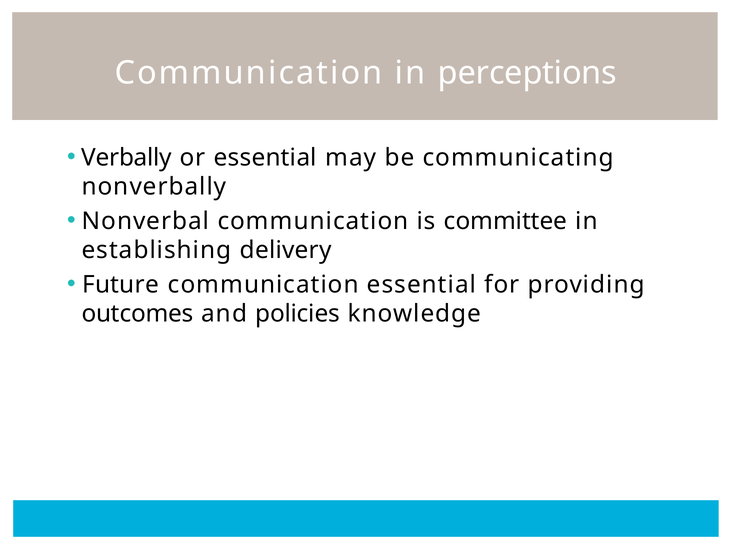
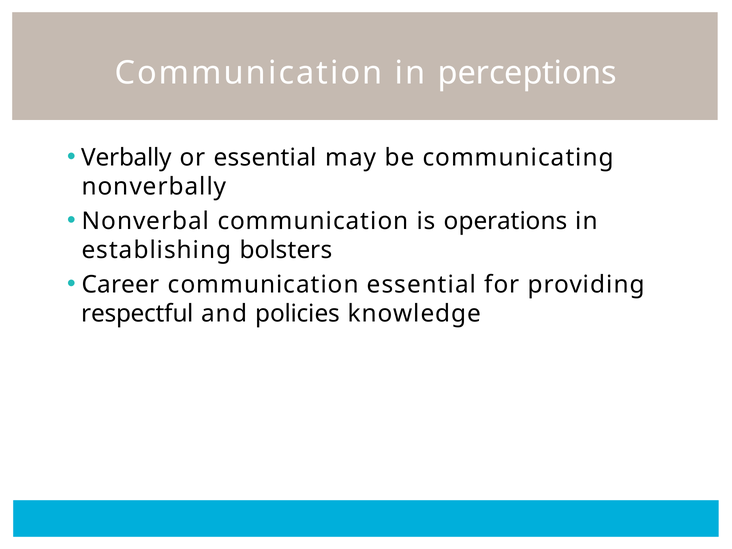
committee: committee -> operations (506, 221)
delivery: delivery -> bolsters (286, 250)
Future: Future -> Career (121, 284)
outcomes: outcomes -> respectful (137, 314)
